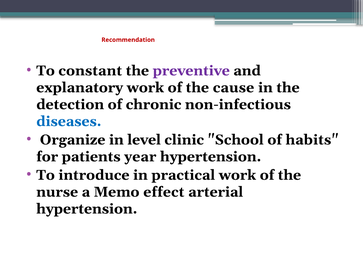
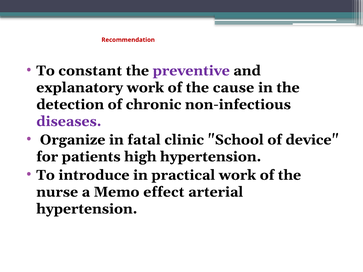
diseases colour: blue -> purple (69, 121)
level: level -> fatal (144, 140)
habits: habits -> device (312, 140)
year: year -> high (140, 157)
